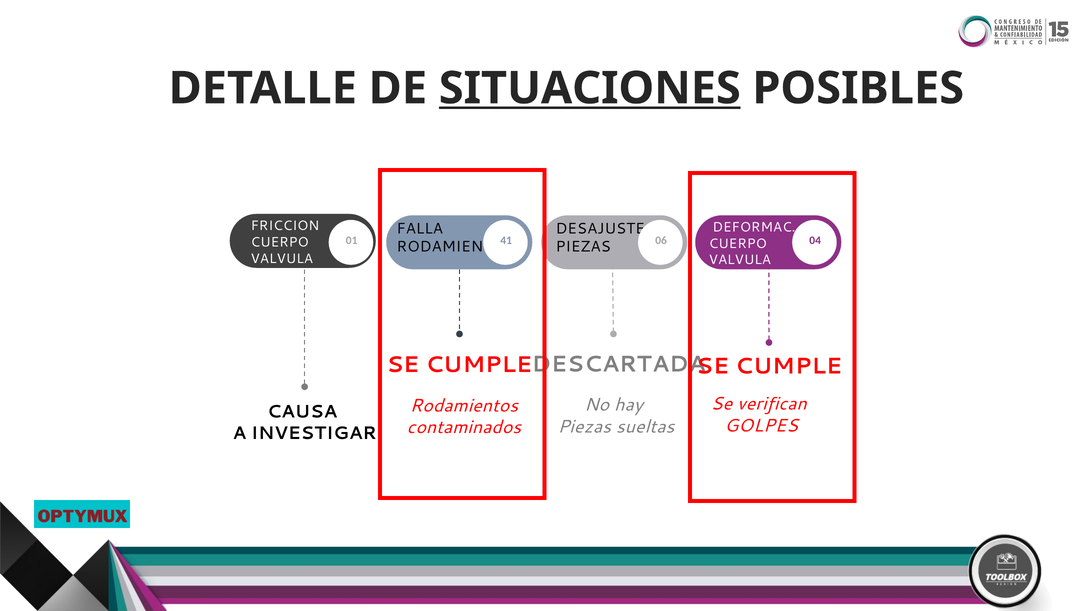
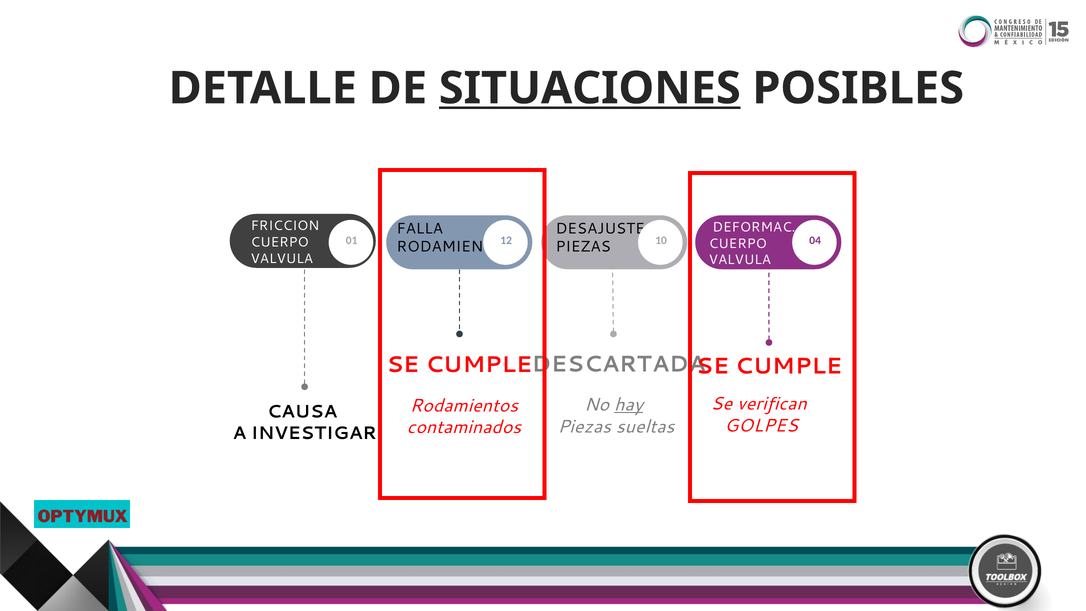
41: 41 -> 12 (506, 240)
06: 06 -> 10 (661, 240)
hay underline: none -> present (629, 405)
